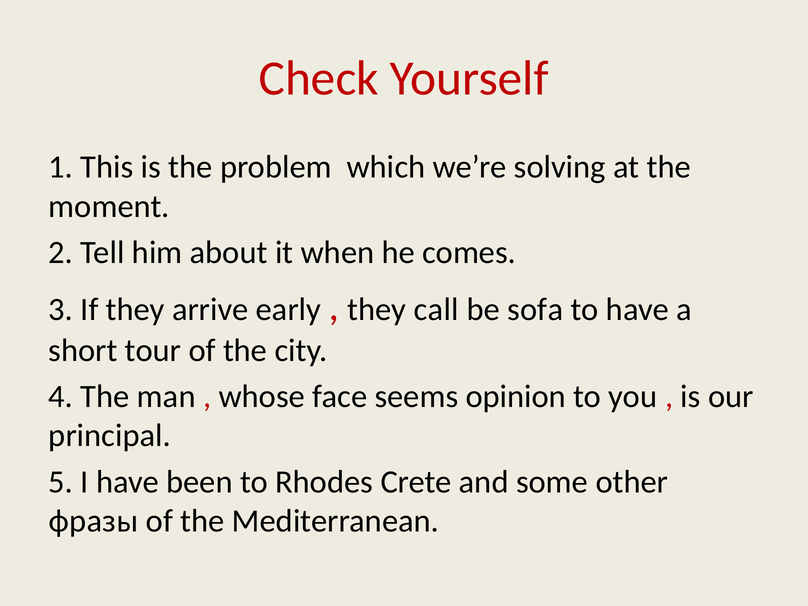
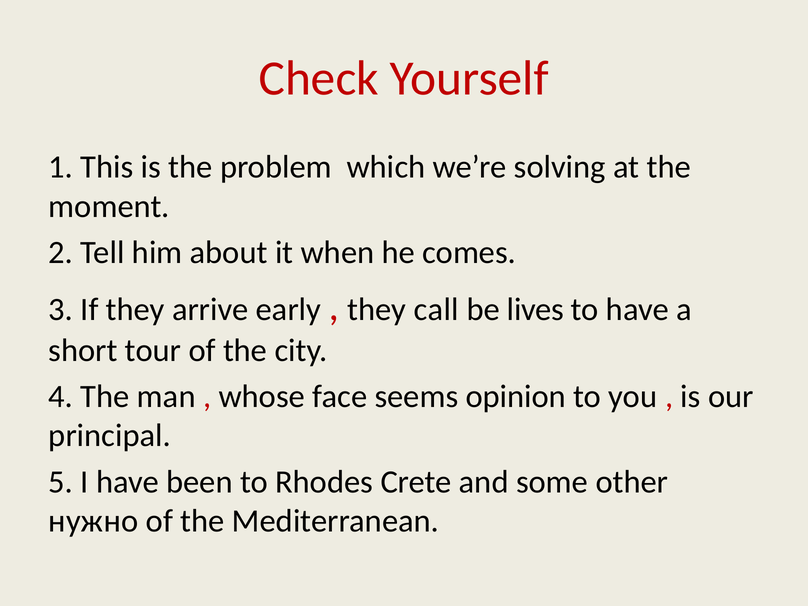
sofa: sofa -> lives (535, 310)
фразы: фразы -> нужно (93, 521)
